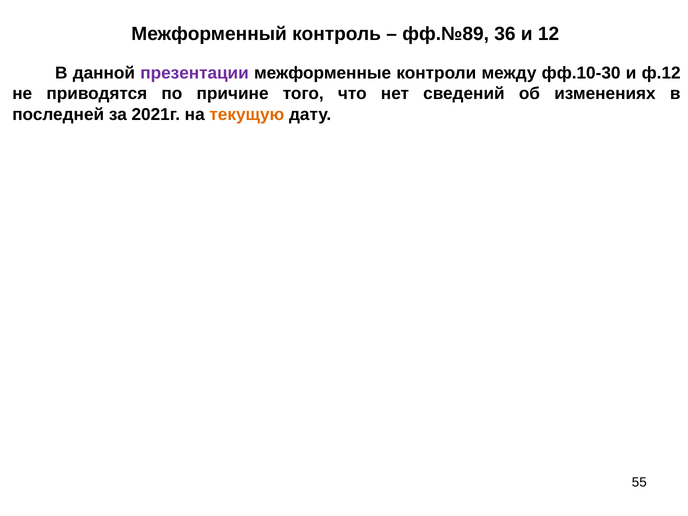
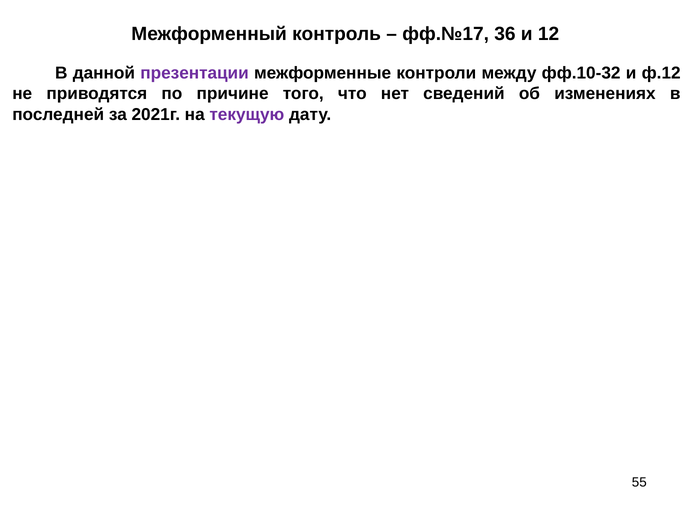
фф.№89: фф.№89 -> фф.№17 (446, 34)
фф.10-30: фф.10-30 -> фф.10-32 (581, 73)
текущую colour: orange -> purple (247, 114)
